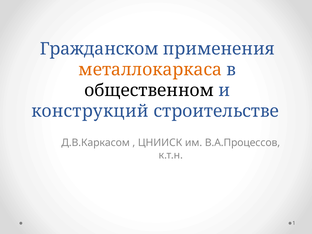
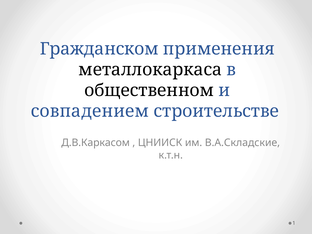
металлокаркаса colour: orange -> black (150, 70)
конструкций: конструкций -> совпадением (90, 111)
В.А.Процессов: В.А.Процессов -> В.А.Складские (242, 143)
